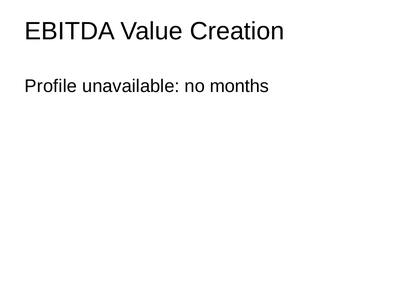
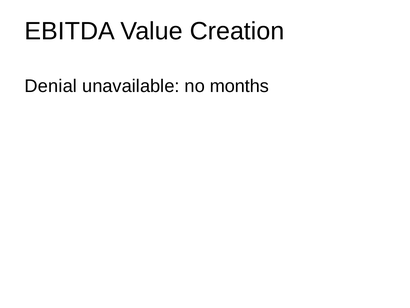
Profile: Profile -> Denial (51, 86)
